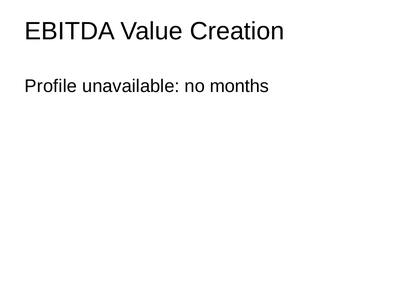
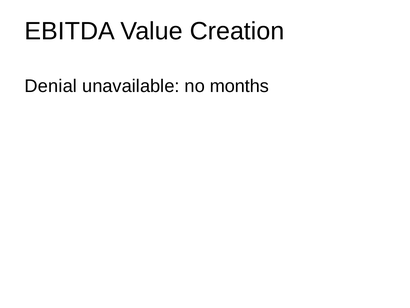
Profile: Profile -> Denial (51, 86)
